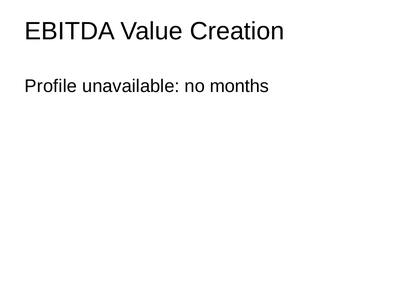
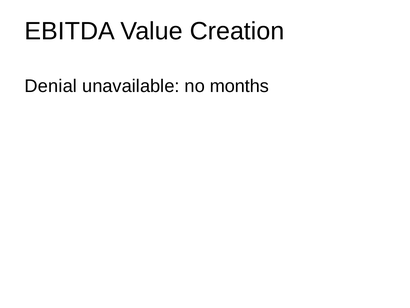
Profile: Profile -> Denial (51, 86)
